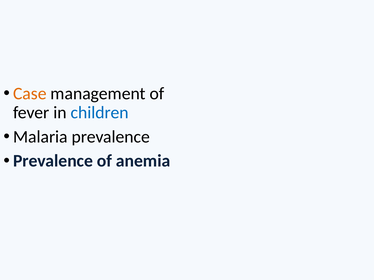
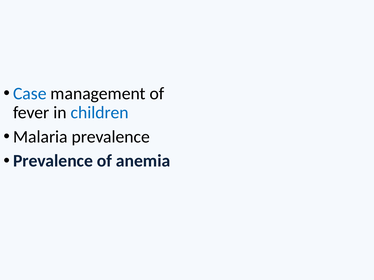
Case colour: orange -> blue (30, 94)
